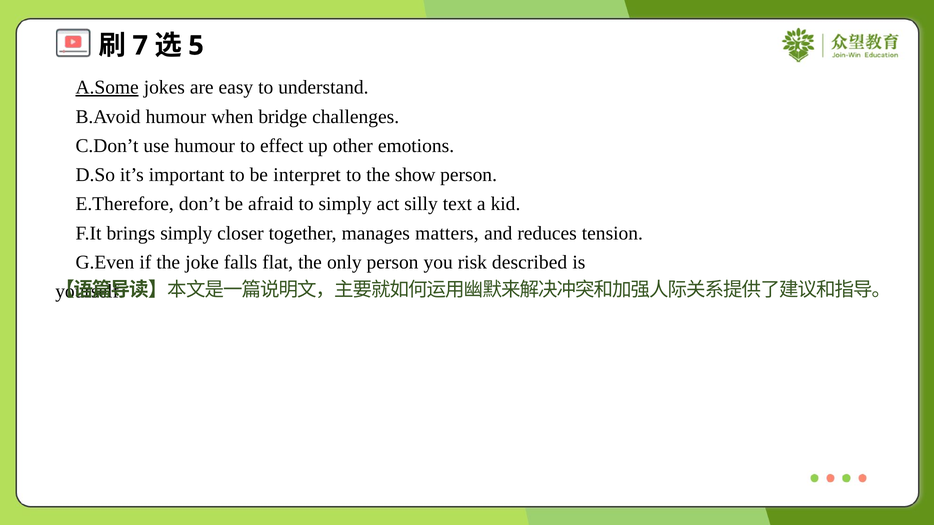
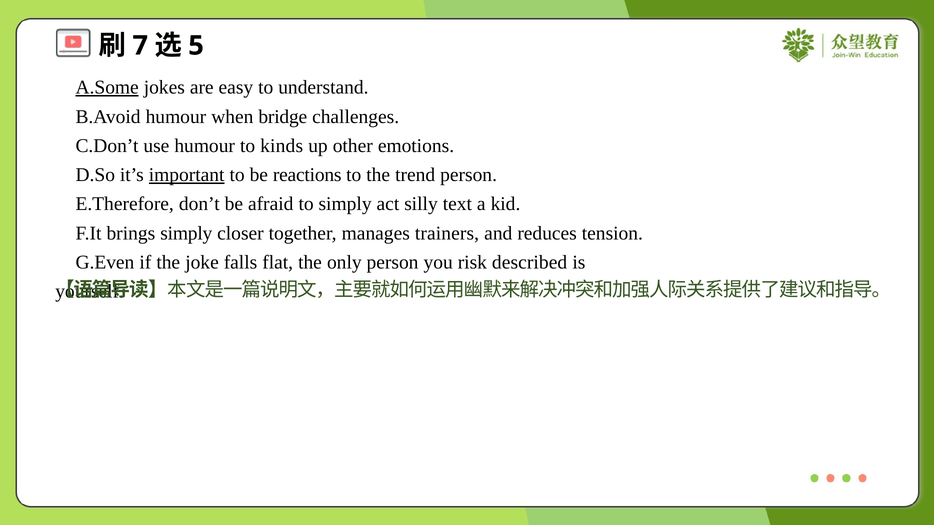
effect: effect -> kinds (282, 146)
important underline: none -> present (187, 175)
interpret: interpret -> reactions (307, 175)
show: show -> trend (415, 175)
matters: matters -> trainers (447, 233)
